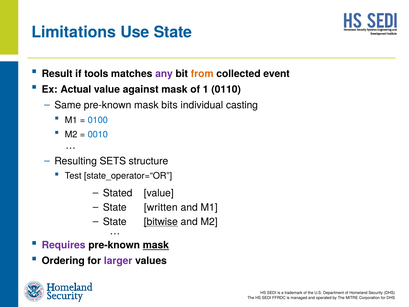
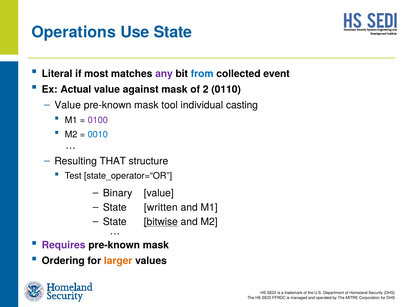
Limitations: Limitations -> Operations (74, 32)
Result: Result -> Literal (57, 74)
tools: tools -> most (96, 74)
from colour: orange -> blue (202, 74)
1: 1 -> 2 (206, 89)
Same: Same -> Value (68, 105)
bits: bits -> tool (170, 105)
0100 colour: blue -> purple (98, 120)
SETS: SETS -> THAT (113, 161)
Stated: Stated -> Binary (118, 193)
mask underline: present -> none (156, 245)
larger colour: purple -> orange (118, 261)
